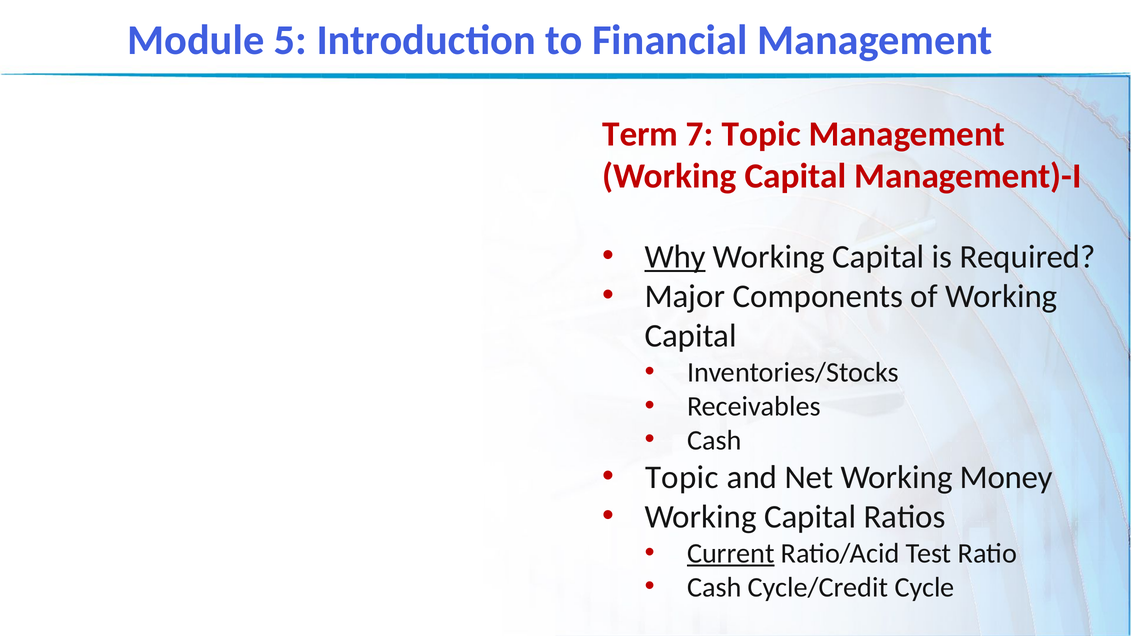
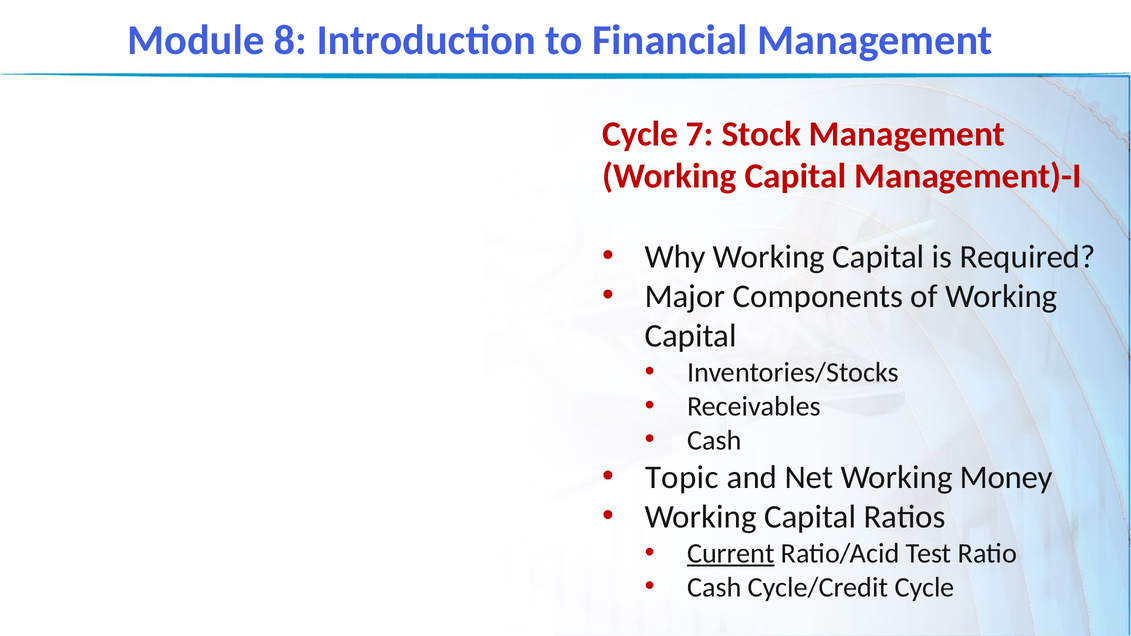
5: 5 -> 8 (290, 40)
Term: Term -> Cycle (640, 134)
7 Topic: Topic -> Stock (761, 134)
Why underline: present -> none (675, 257)
